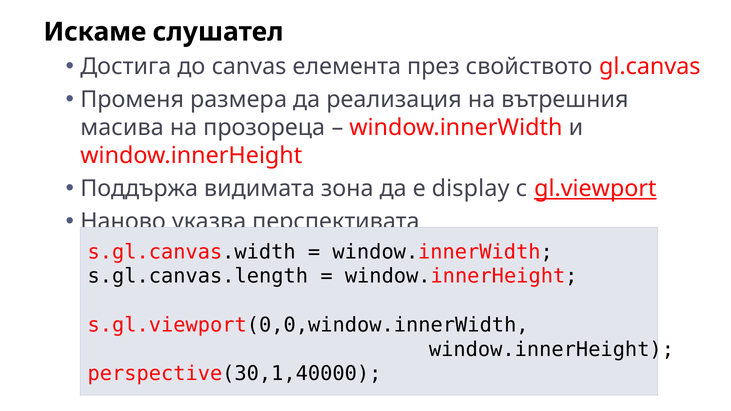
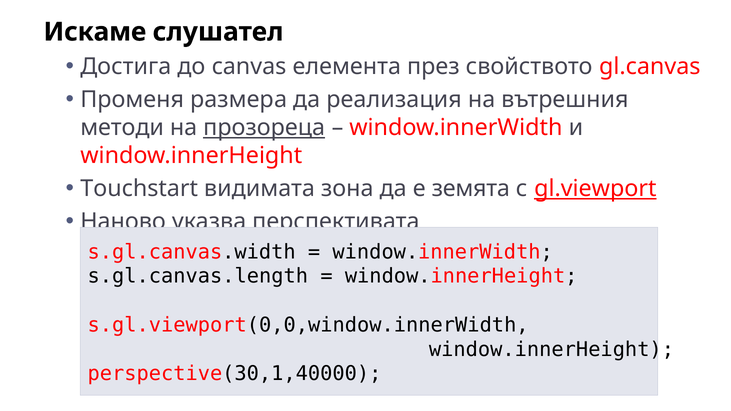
масива: масива -> методи (122, 128)
прозореца underline: none -> present (264, 128)
Поддържа: Поддържа -> Touchstart (139, 189)
display: display -> земята (471, 189)
